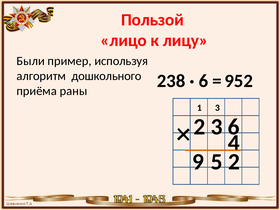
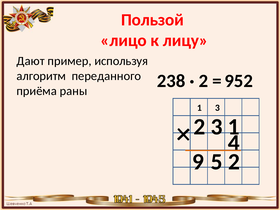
Были: Были -> Дают (31, 61)
дошкольного: дошкольного -> переданного (106, 76)
6: 6 -> 2 (203, 81)
2 3 6: 6 -> 1 (234, 127)
